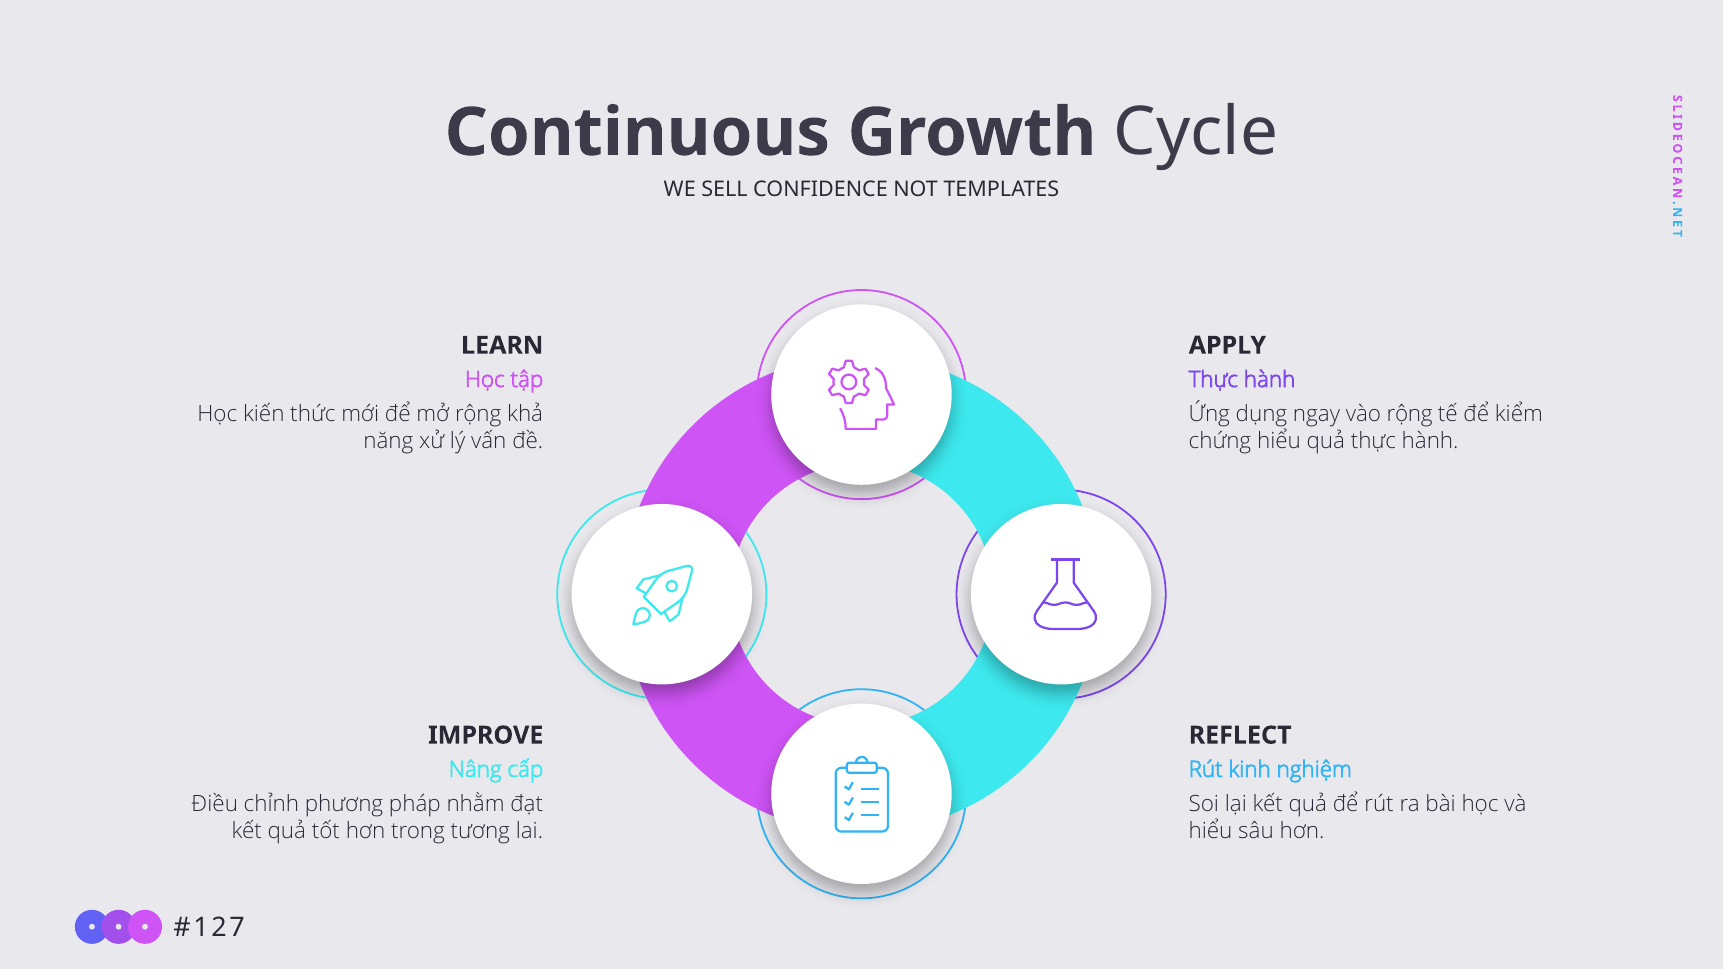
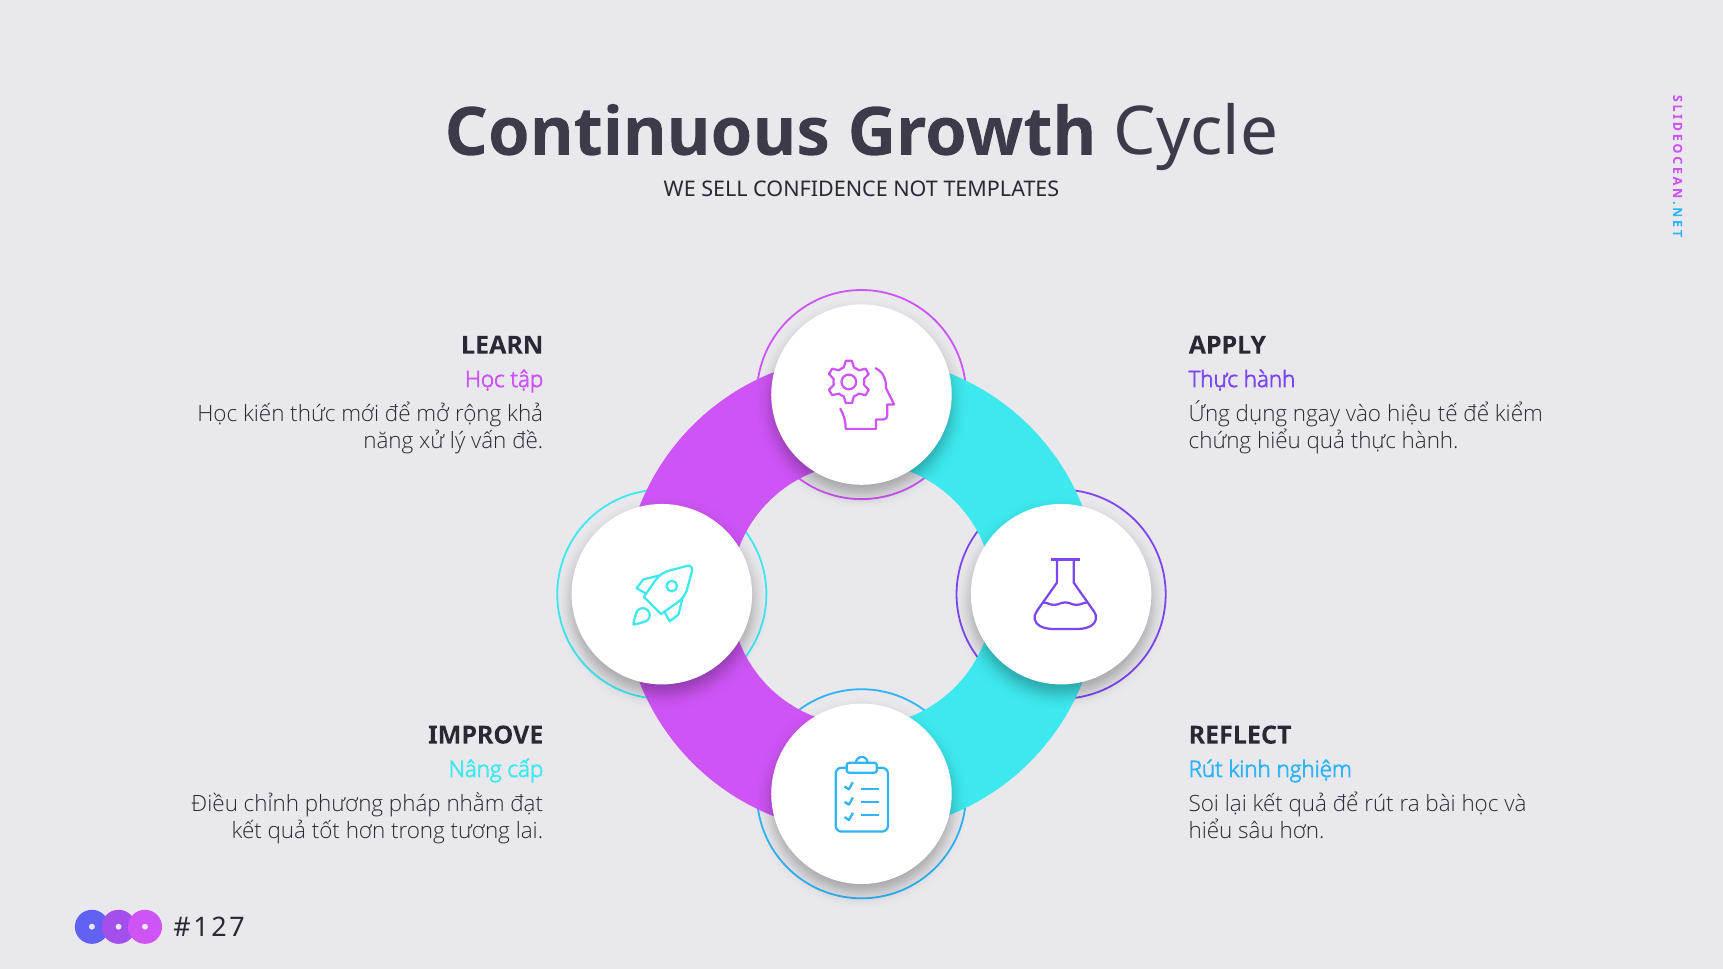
vào rộng: rộng -> hiệu (1409, 415)
